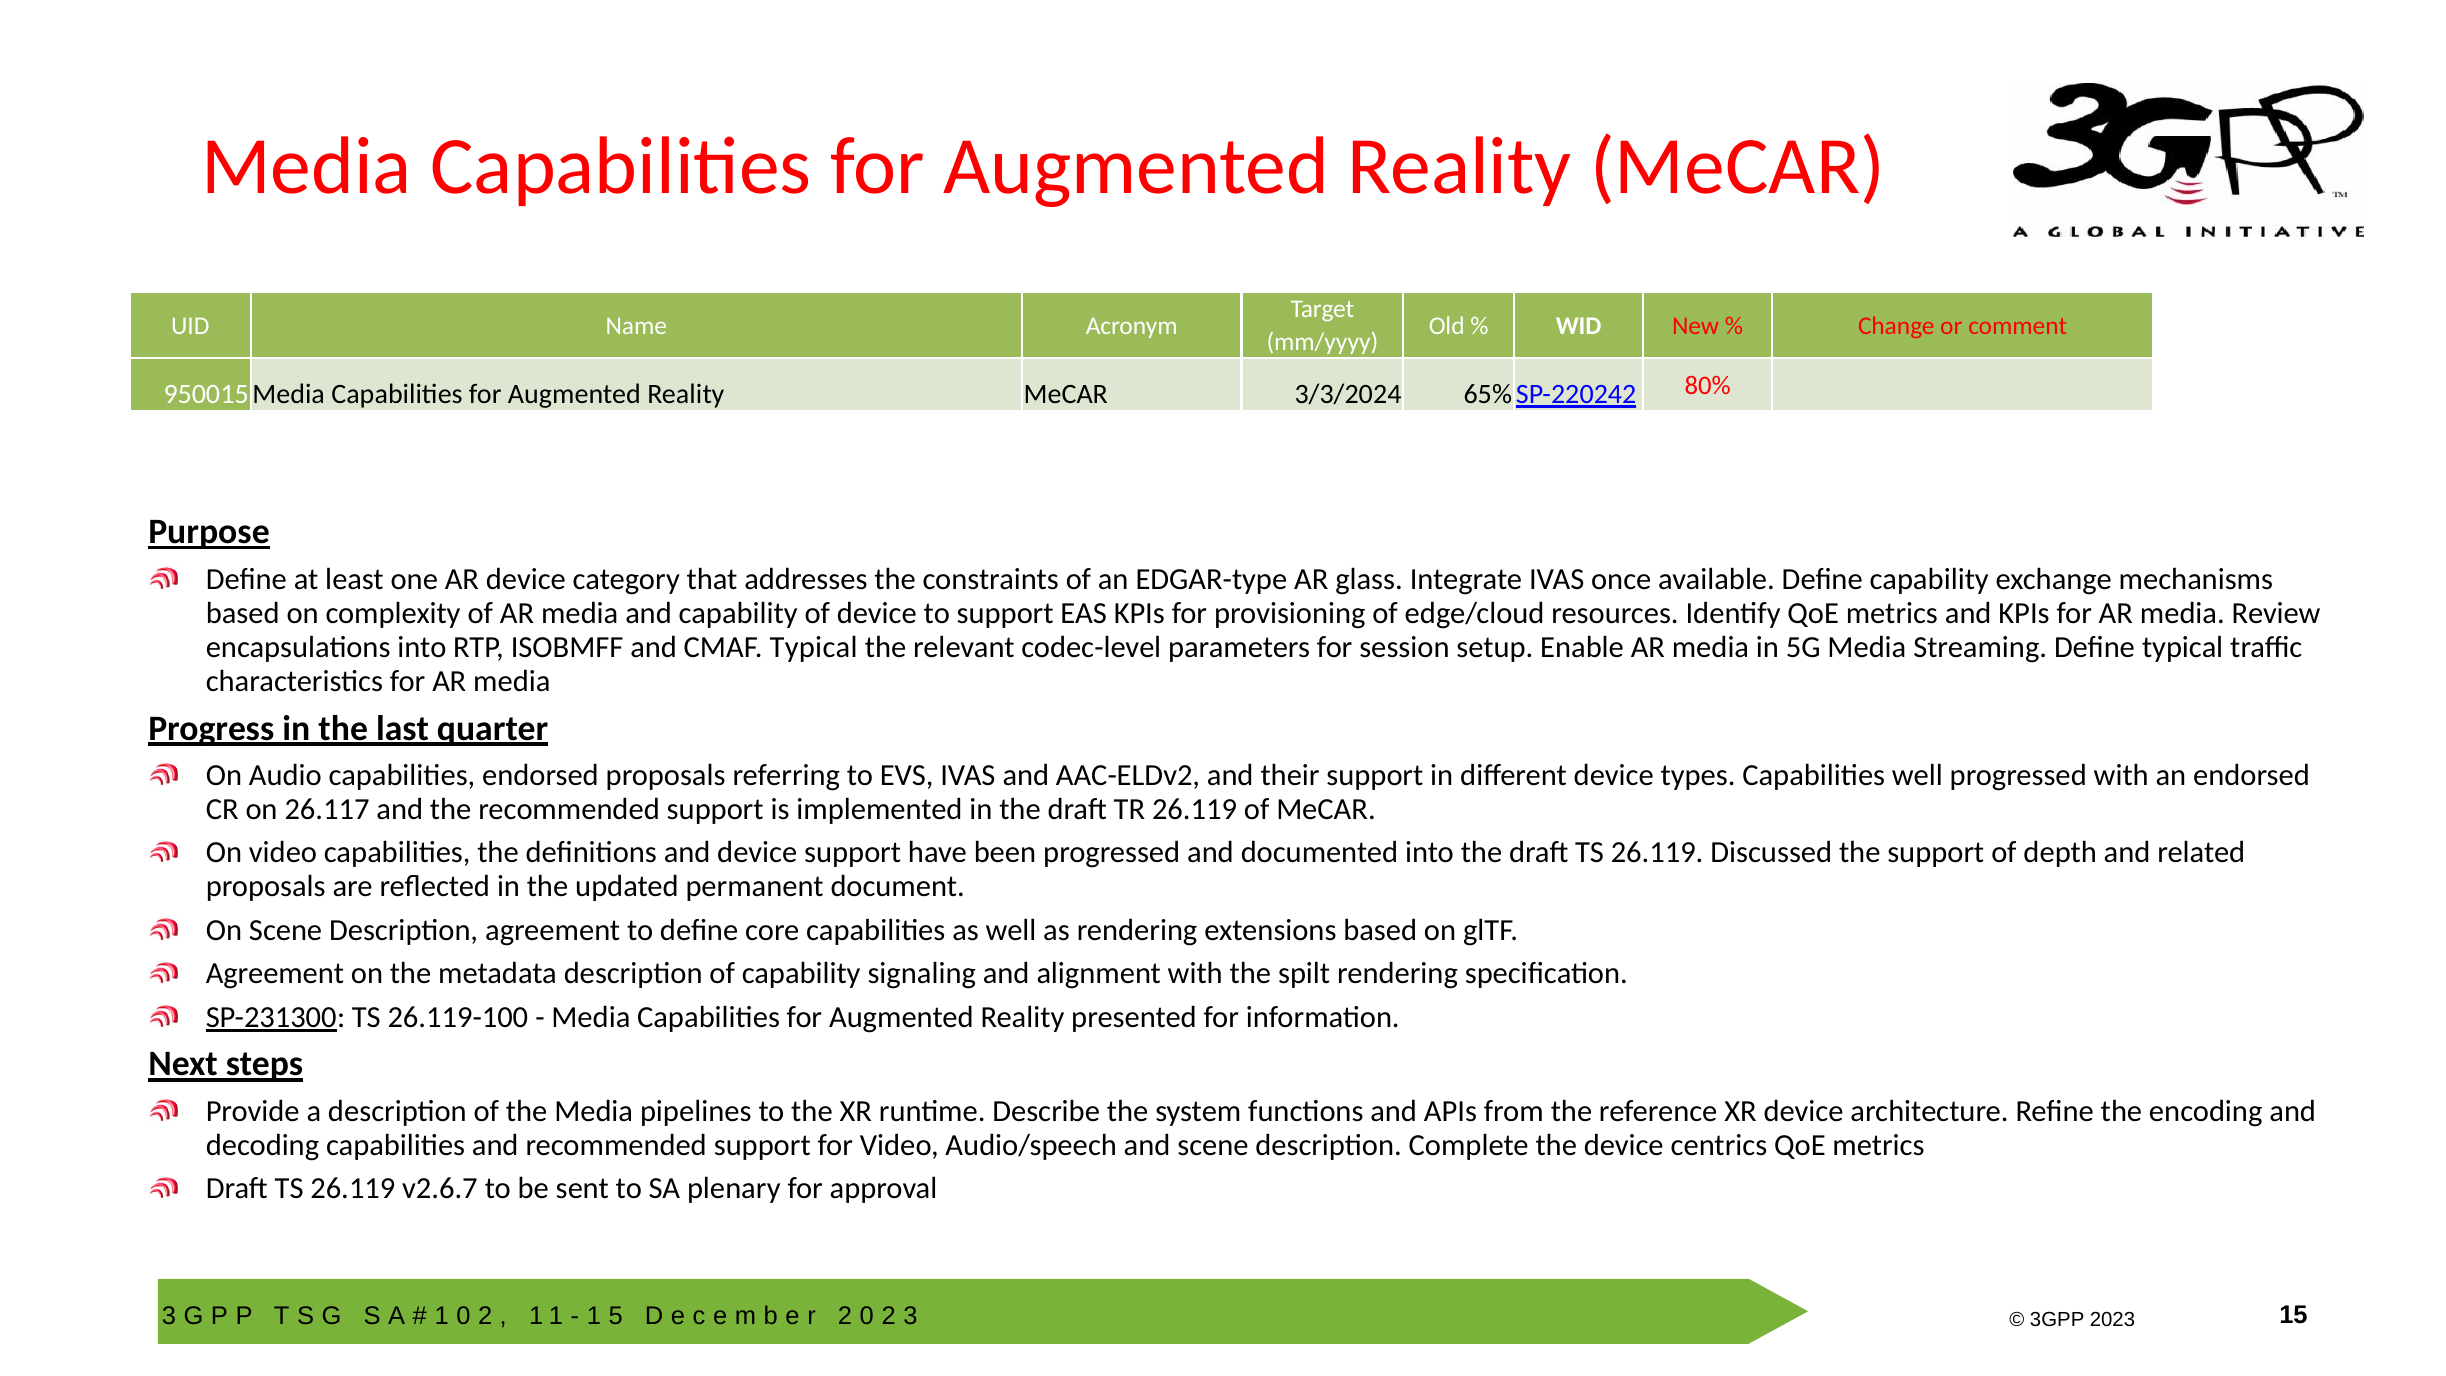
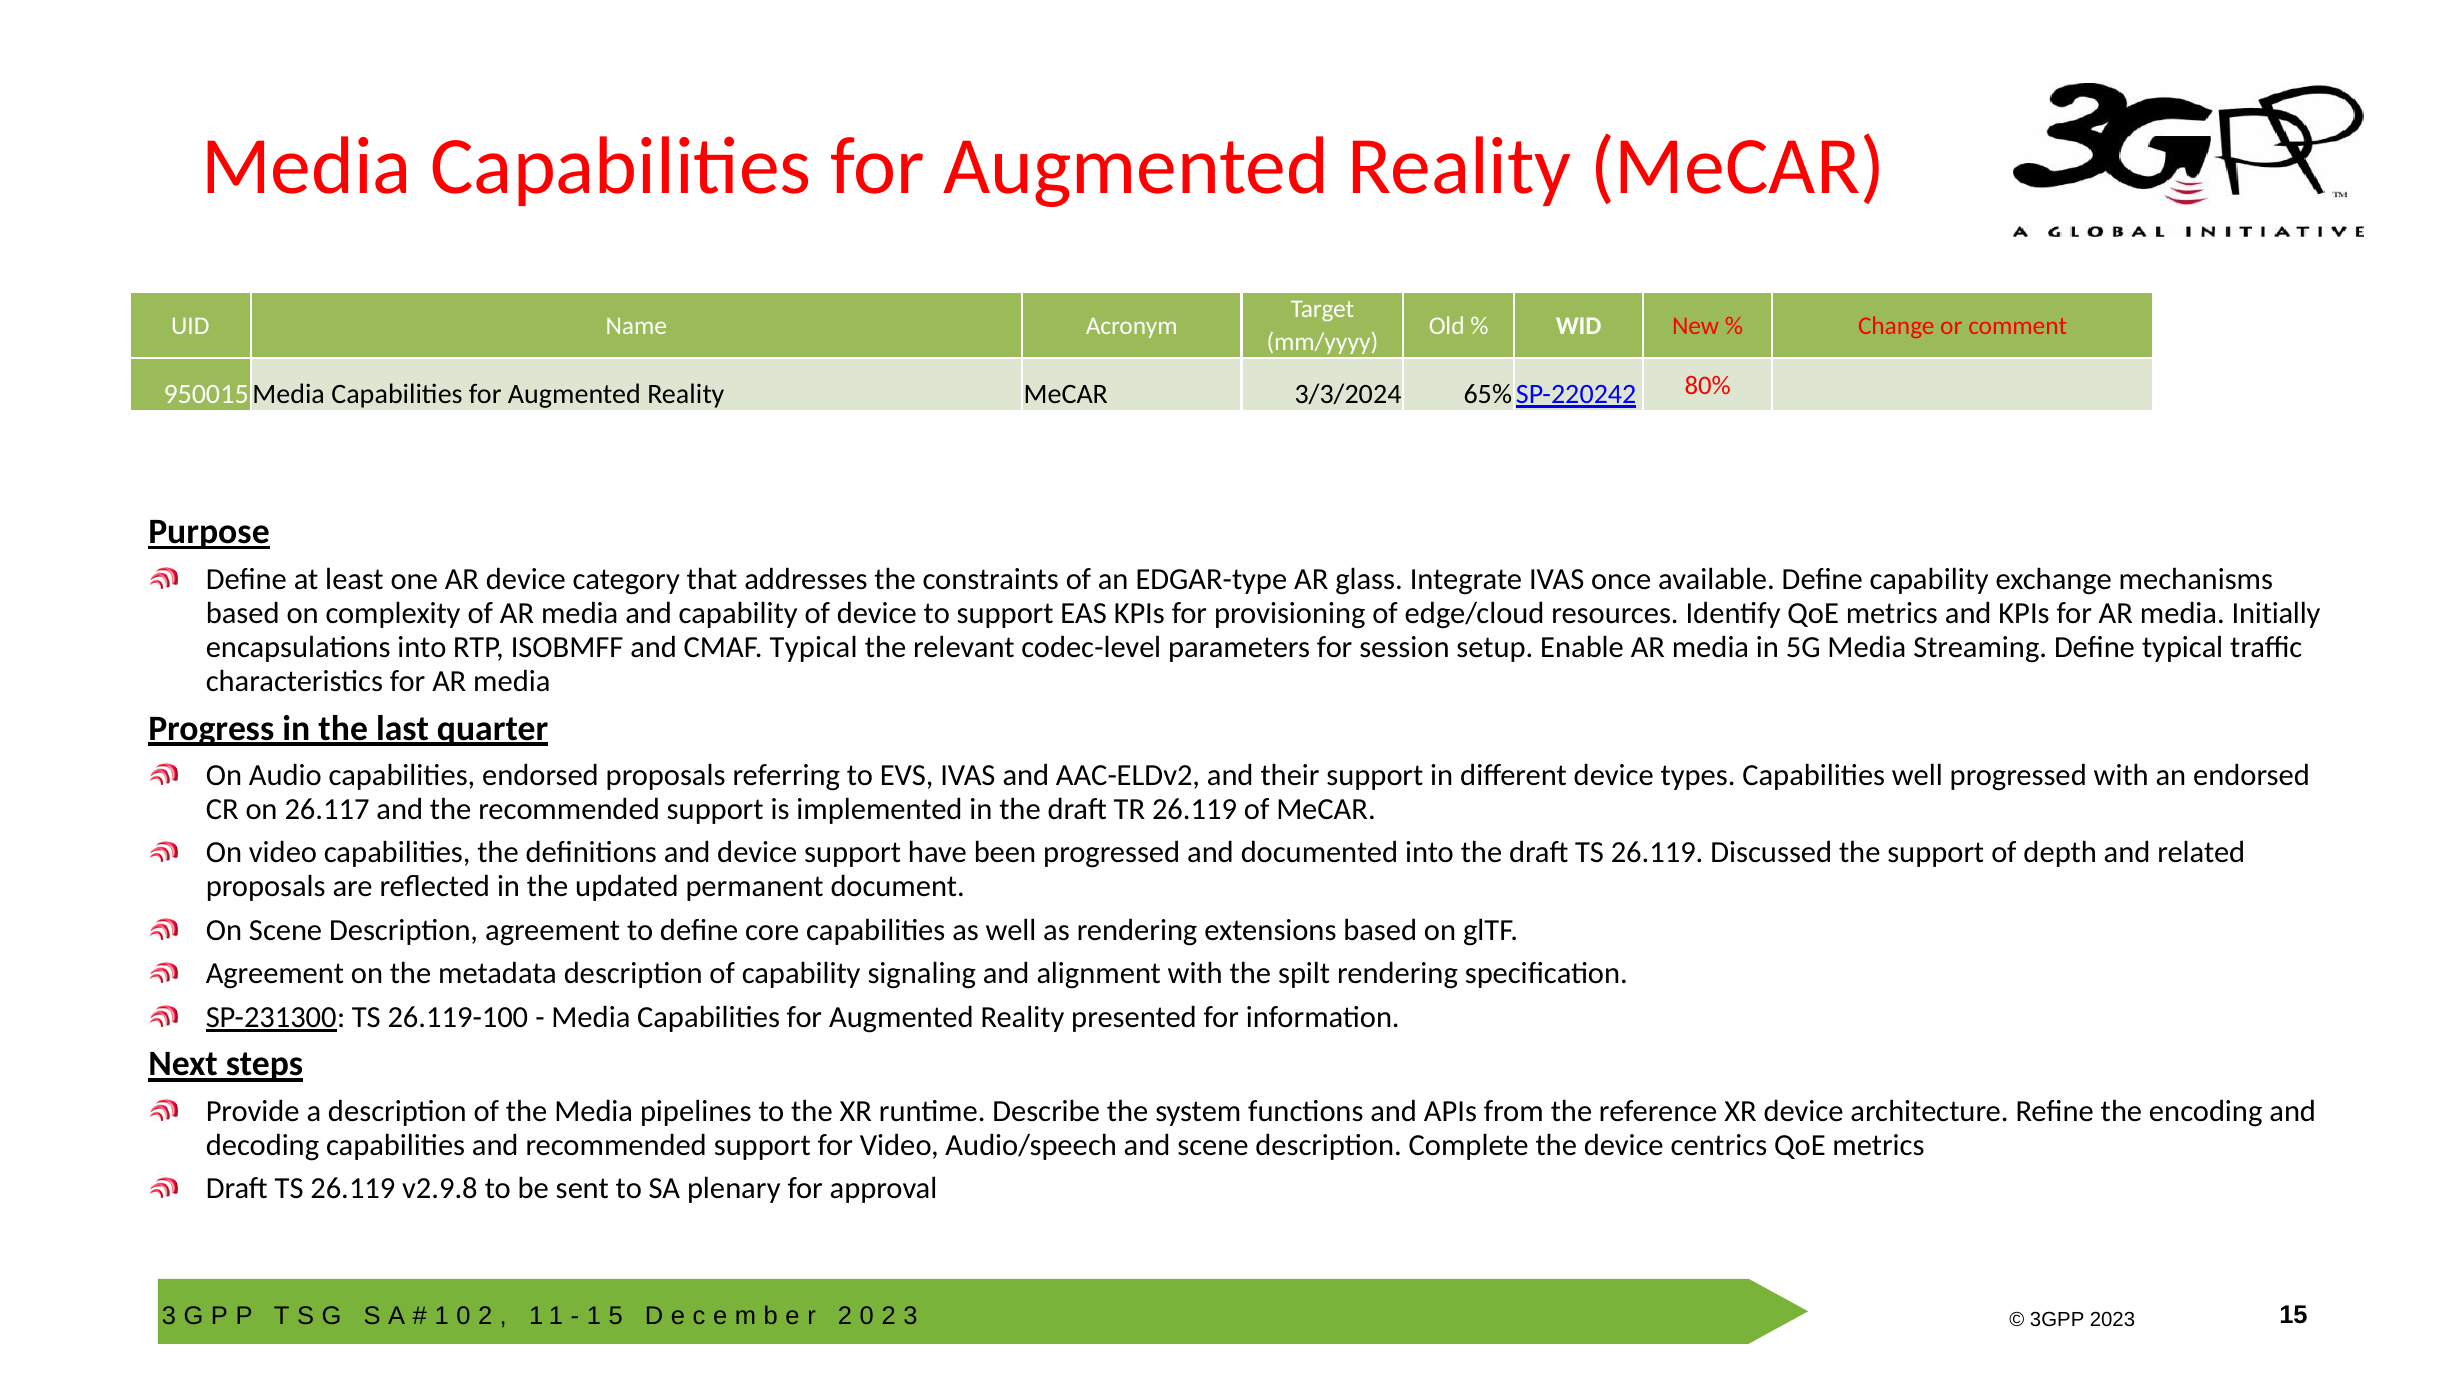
Review: Review -> Initially (2276, 613)
v2.6.7: v2.6.7 -> v2.9.8 (440, 1188)
